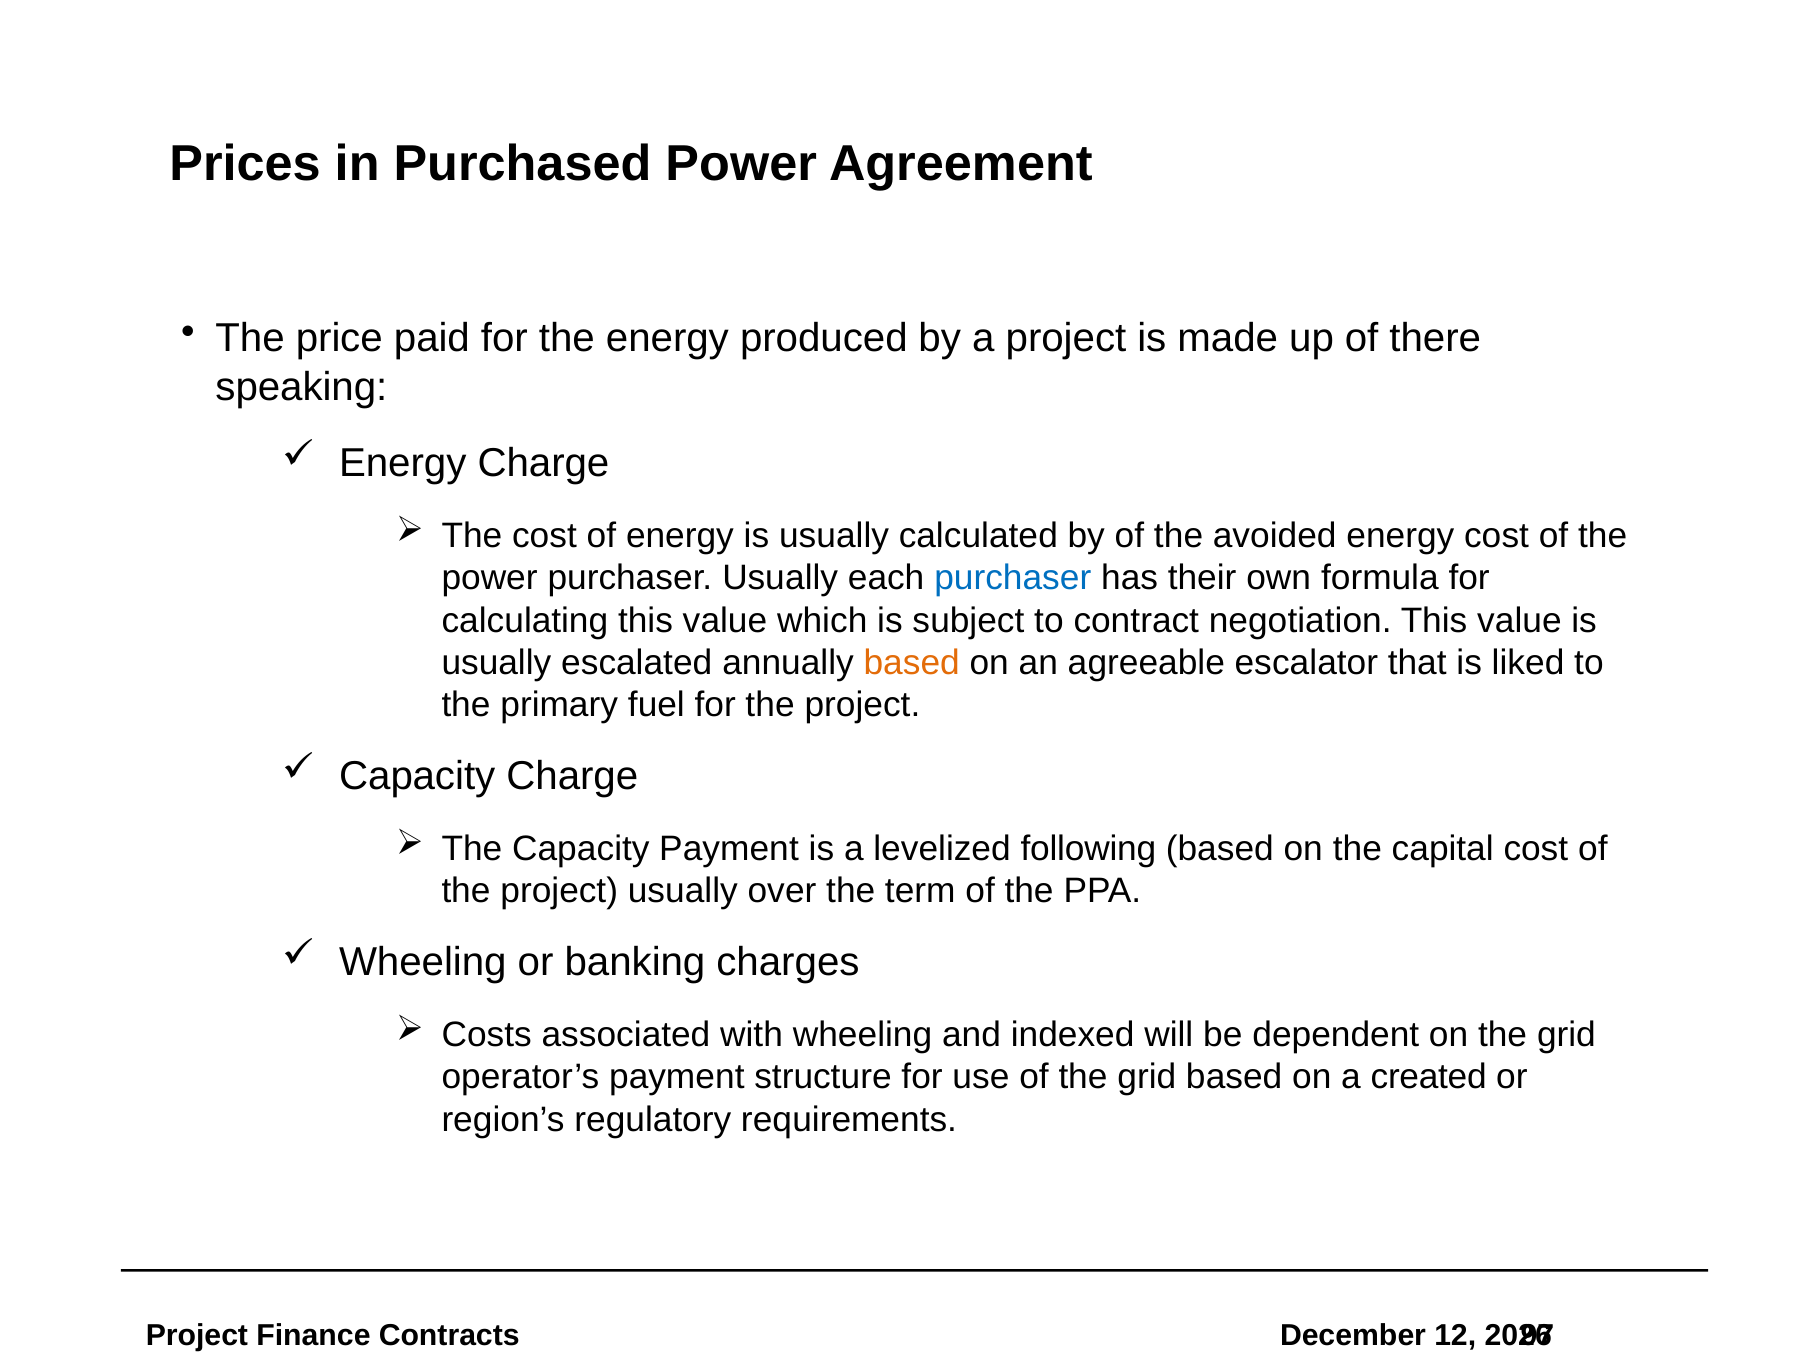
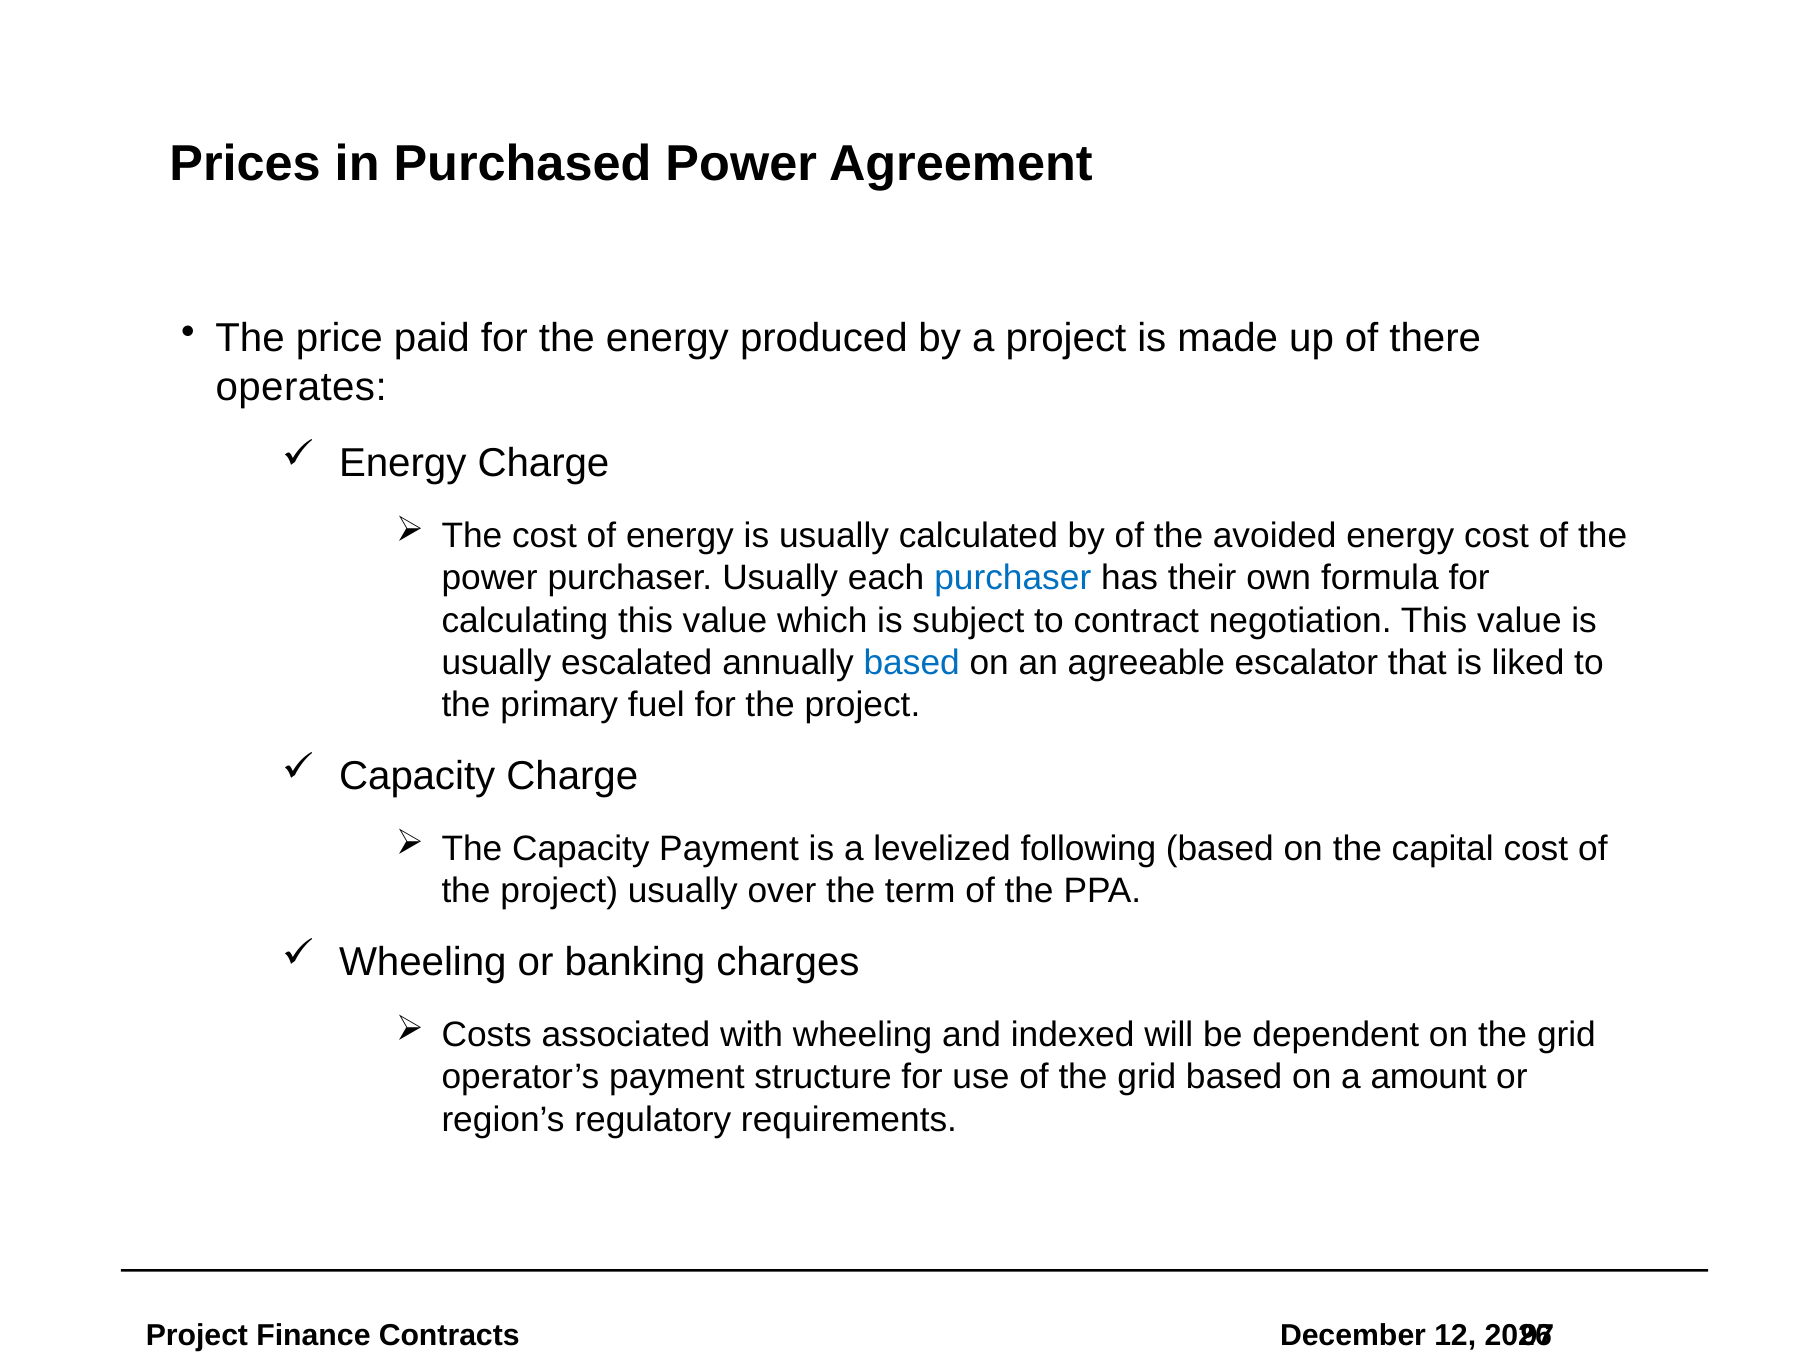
speaking: speaking -> operates (301, 387)
based colour: orange -> blue (912, 663)
created: created -> amount (1429, 1077)
